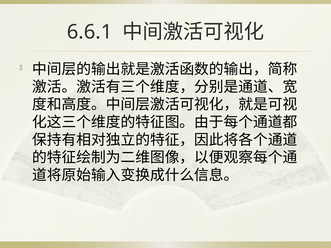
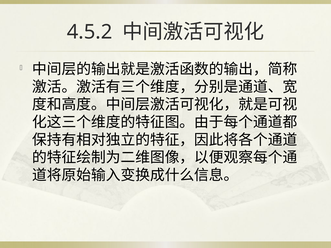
6.6.1: 6.6.1 -> 4.5.2 (90, 32)
